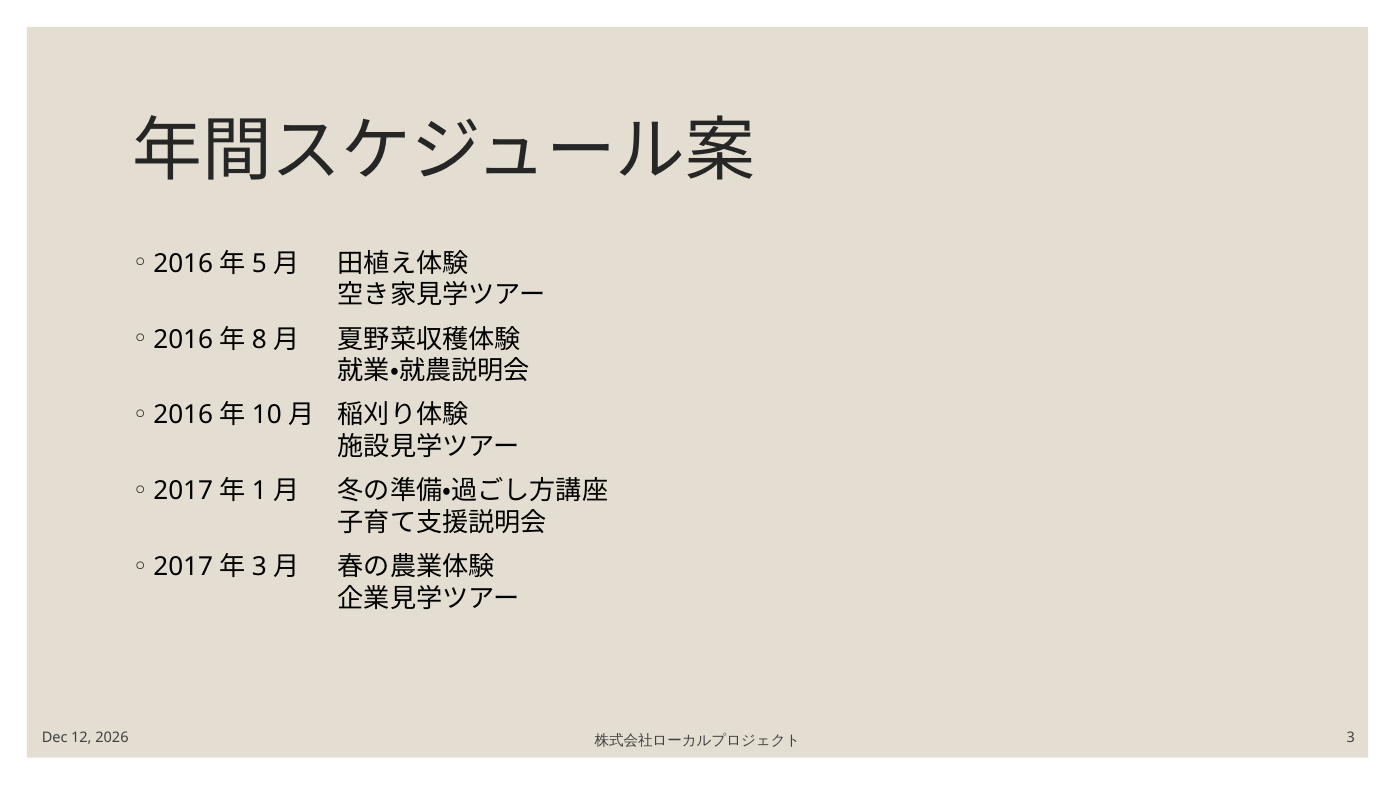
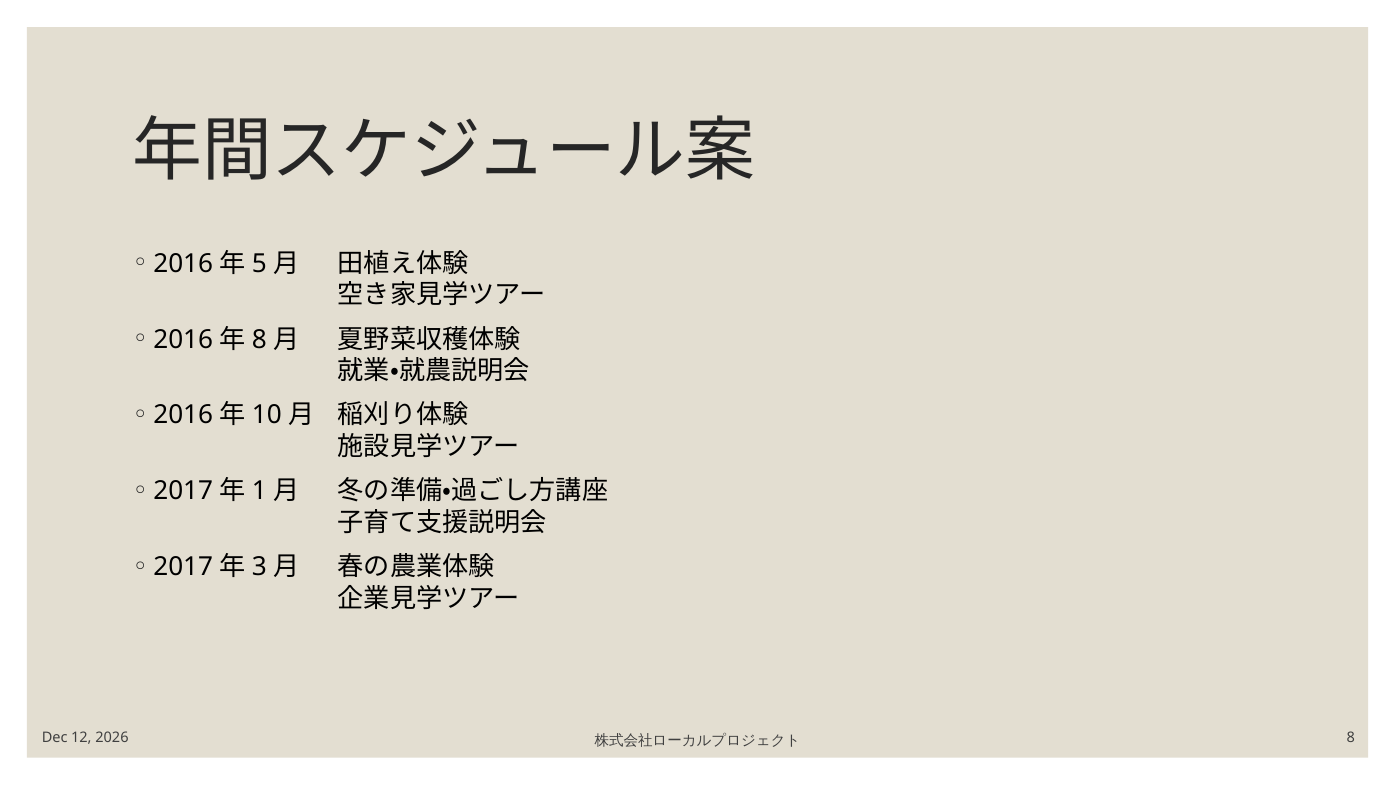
3: 3 -> 8 (1351, 738)
